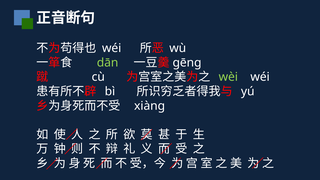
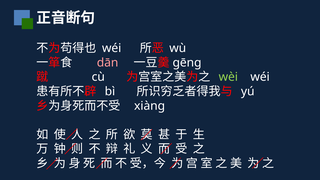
dān colour: light green -> pink (108, 63)
